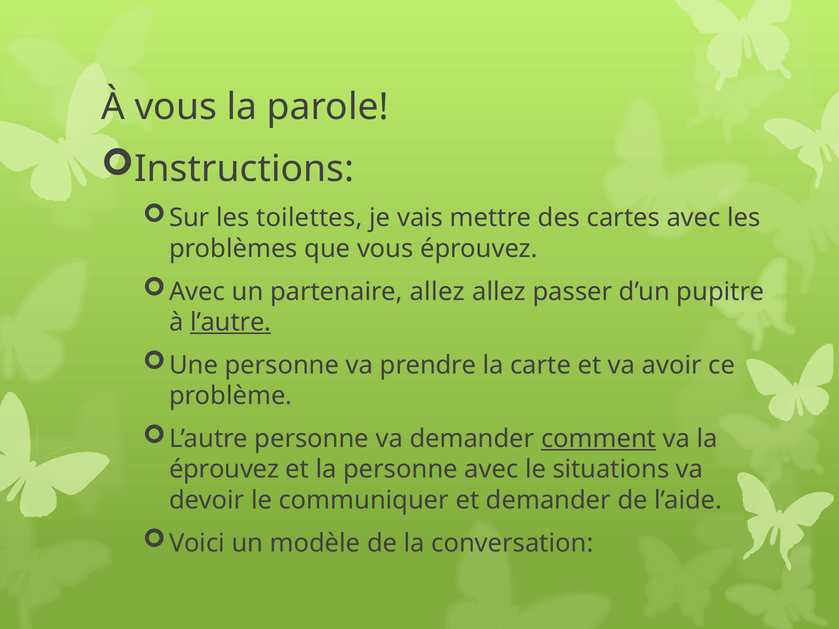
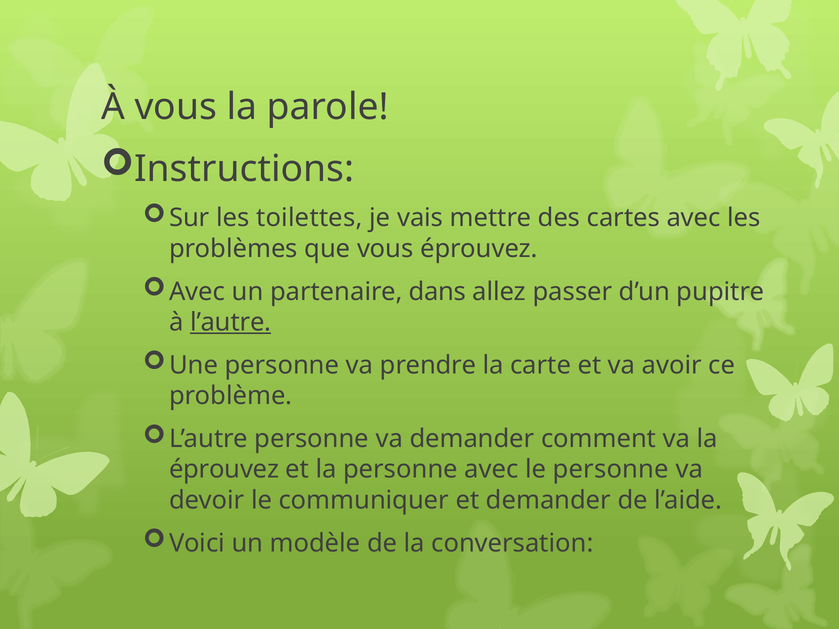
partenaire allez: allez -> dans (437, 292)
comment underline: present -> none (599, 439)
le situations: situations -> personne (611, 470)
